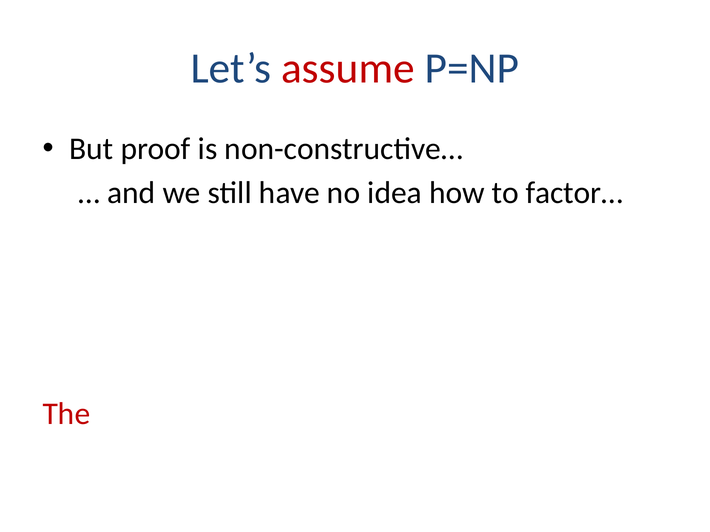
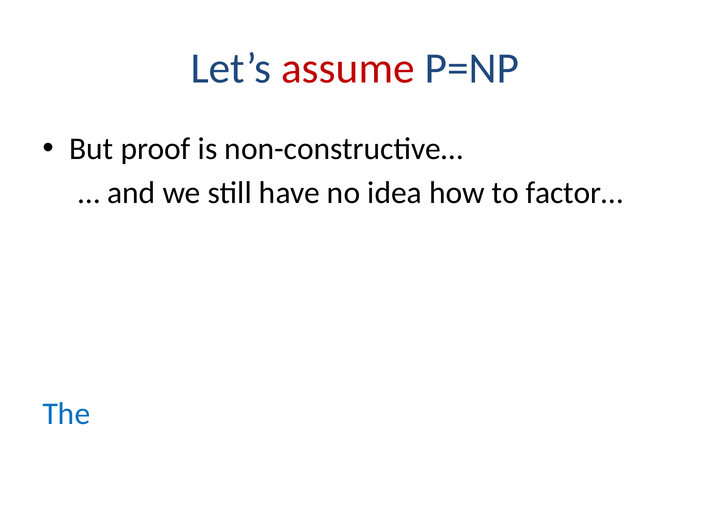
The colour: red -> blue (66, 414)
